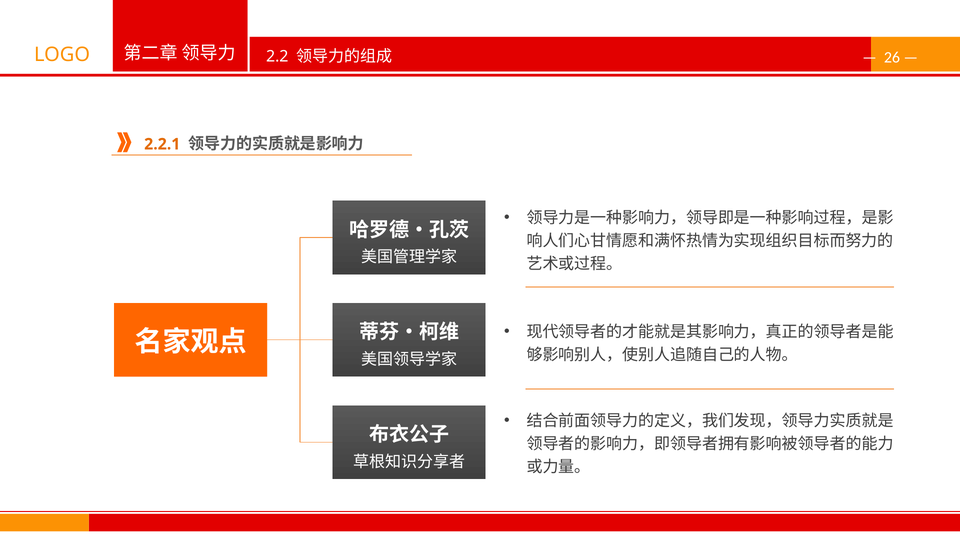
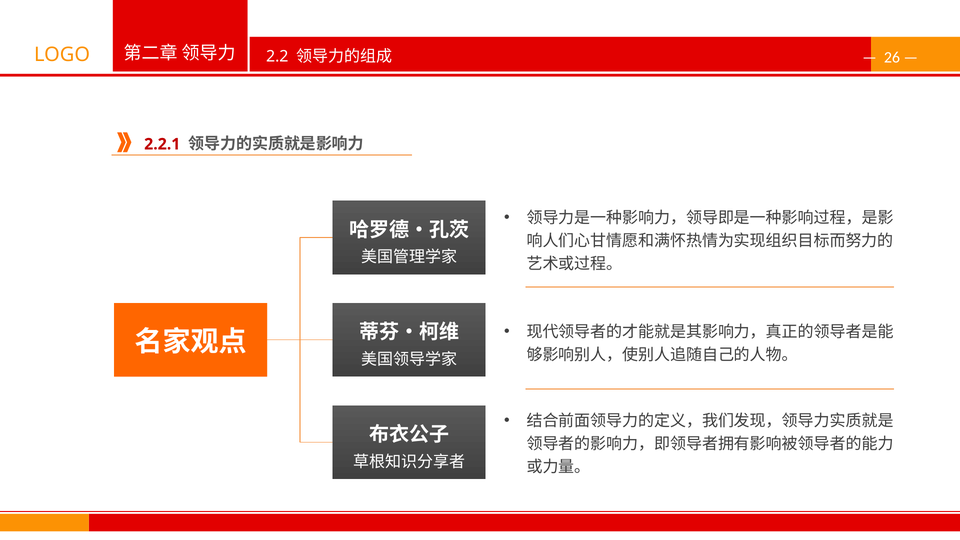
2.2.1 colour: orange -> red (162, 144)
